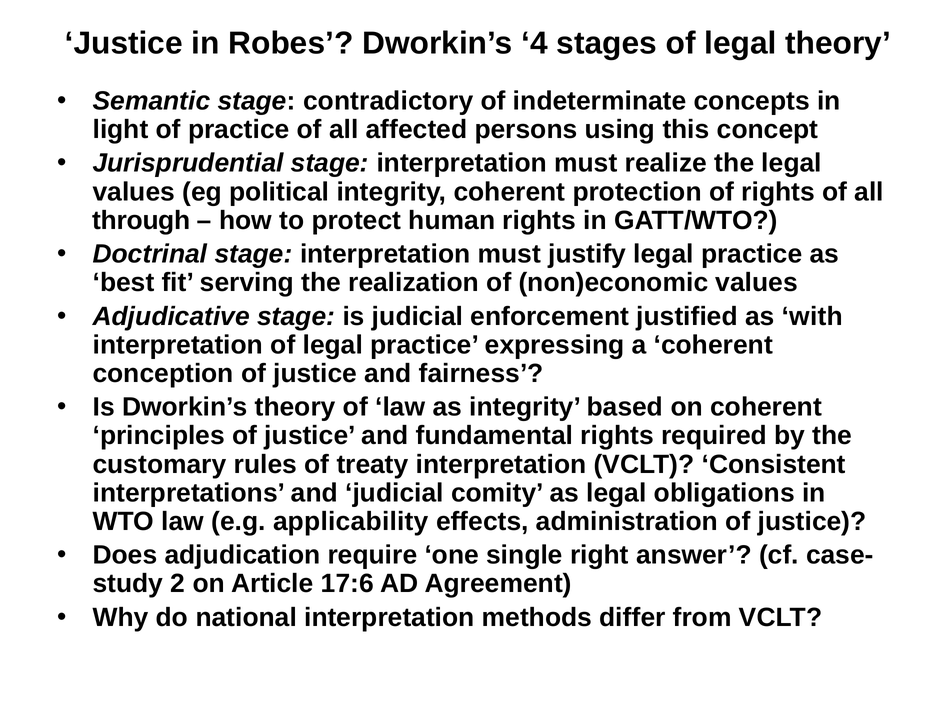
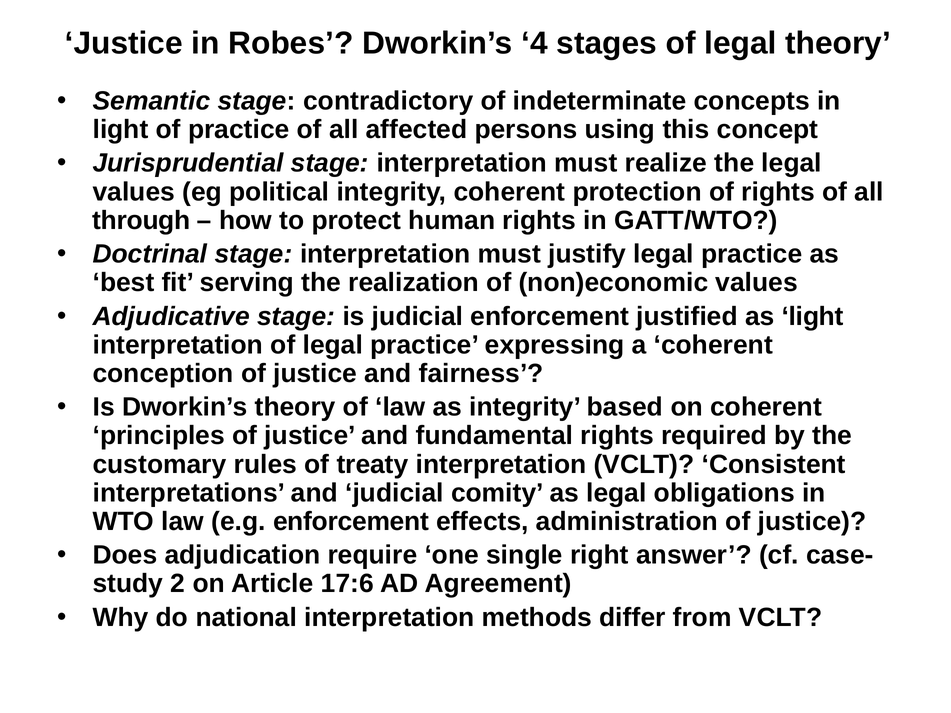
as with: with -> light (813, 317)
e.g applicability: applicability -> enforcement (351, 522)
